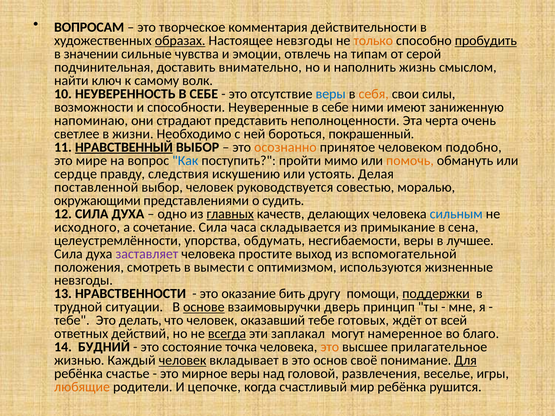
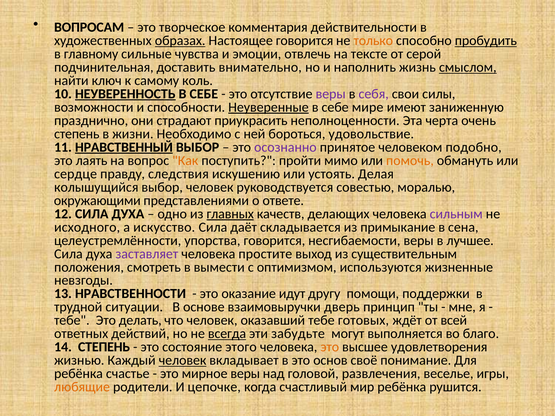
Настоящее невзгоды: невзгоды -> говорится (305, 41)
значении: значении -> главному (91, 54)
типам: типам -> тексте (369, 54)
смыслом underline: none -> present (468, 67)
волк: волк -> коль (198, 81)
НЕУВЕРЕННОСТЬ underline: none -> present (125, 94)
веры colour: blue -> purple (331, 94)
себя colour: orange -> purple (374, 94)
Неуверенные underline: none -> present (268, 107)
ними: ними -> мире (368, 107)
напоминаю: напоминаю -> празднично (91, 121)
представить: представить -> приукрасить (251, 121)
светлее: светлее -> степень (77, 134)
покрашенный: покрашенный -> удовольствие (371, 134)
осознанно colour: orange -> purple (285, 147)
мире: мире -> лаять (92, 161)
Как colour: blue -> orange (185, 161)
поставленной: поставленной -> колышущийся (96, 187)
судить: судить -> ответе (283, 201)
сильным colour: blue -> purple (456, 214)
сочетание: сочетание -> искусство (164, 227)
часа: часа -> даёт (244, 227)
упорства обдумать: обдумать -> говорится (274, 241)
вспомогательной: вспомогательной -> существительным (404, 254)
бить: бить -> идут (292, 294)
поддержки underline: present -> none (436, 294)
основе underline: present -> none (204, 307)
заплакал: заплакал -> забудьте (298, 334)
намеренное: намеренное -> выполняется (405, 334)
14 БУДНИЙ: БУДНИЙ -> СТЕПЕНЬ (104, 347)
точка: точка -> этого (241, 347)
прилагательное: прилагательное -> удовлетворения (439, 347)
Для underline: present -> none (466, 361)
